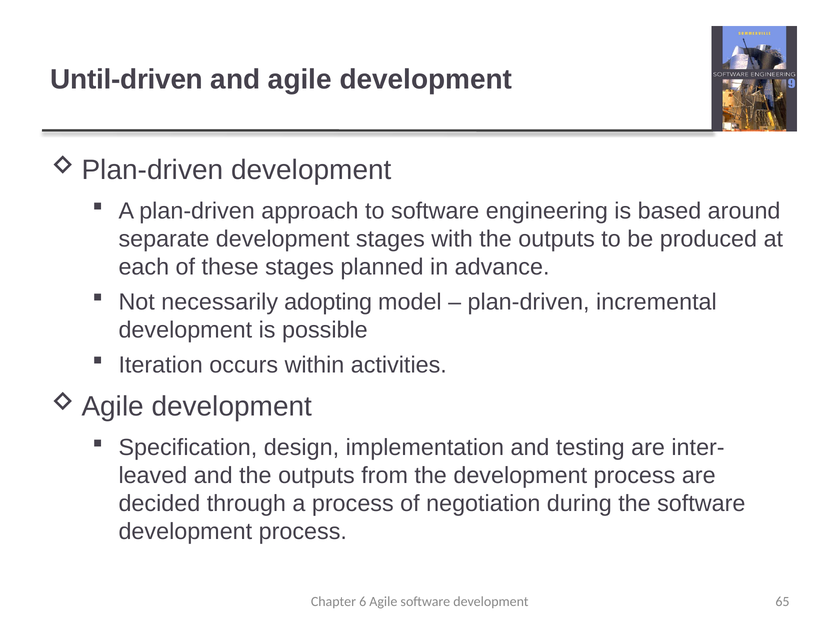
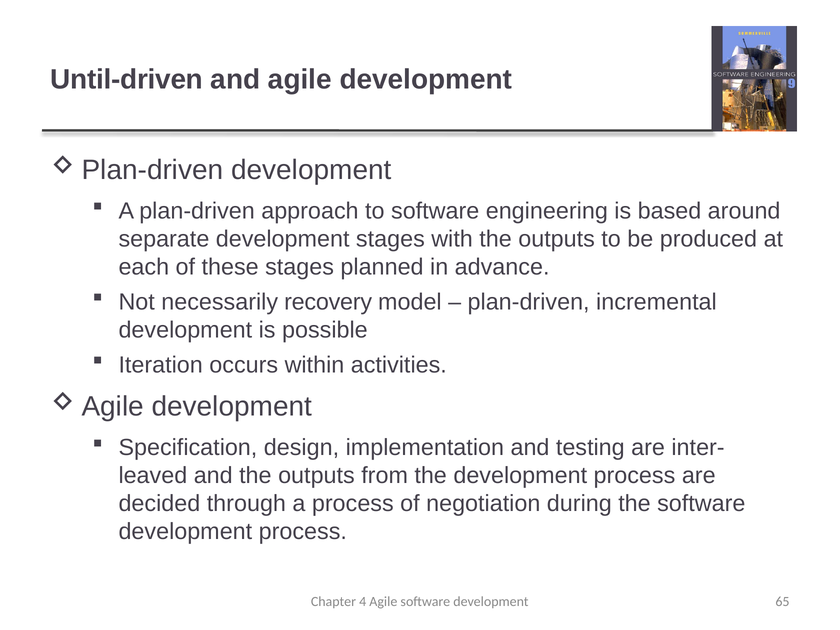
adopting: adopting -> recovery (328, 302)
6: 6 -> 4 (363, 602)
